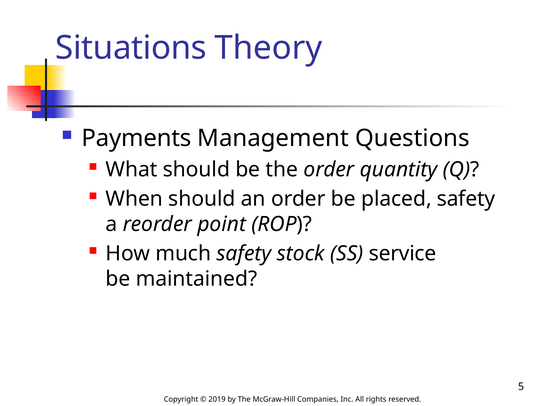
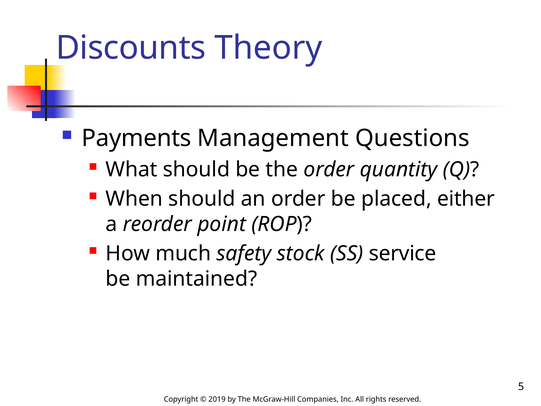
Situations: Situations -> Discounts (131, 48)
placed safety: safety -> either (466, 199)
